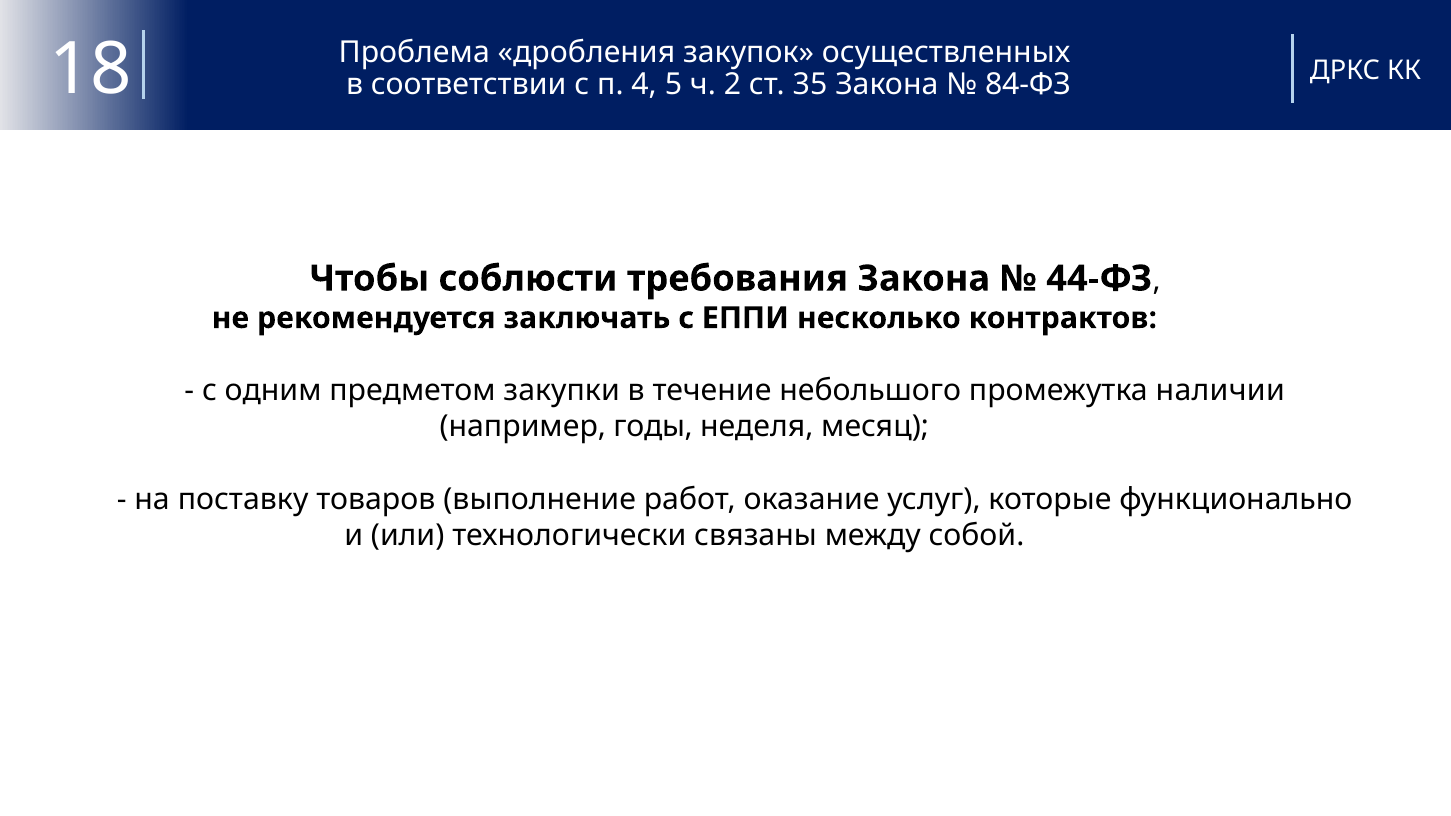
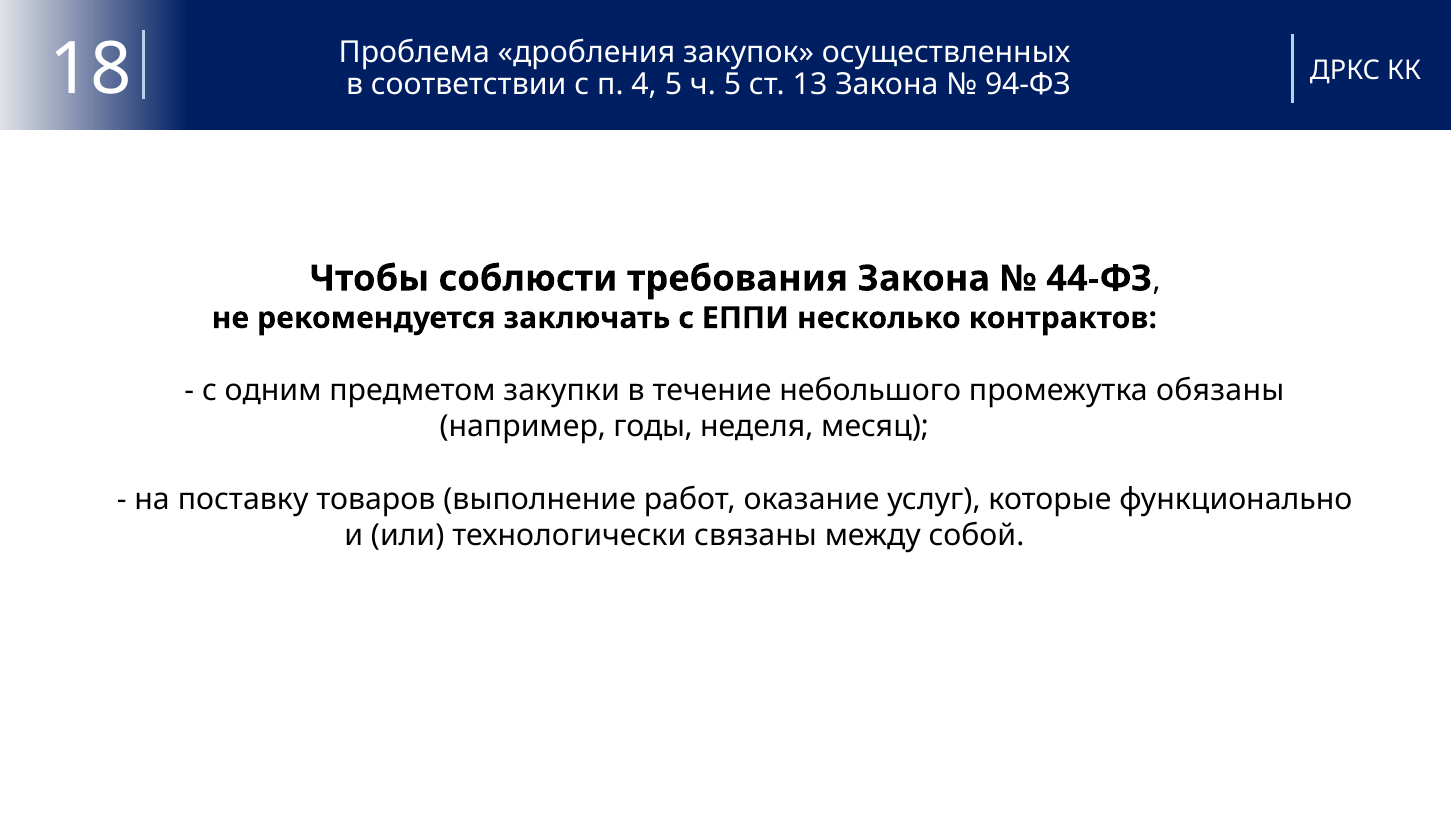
ч 2: 2 -> 5 (732, 85)
35: 35 -> 13 (810, 85)
84-ФЗ: 84-ФЗ -> 94-ФЗ (1028, 85)
наличии: наличии -> обязаны (1220, 391)
